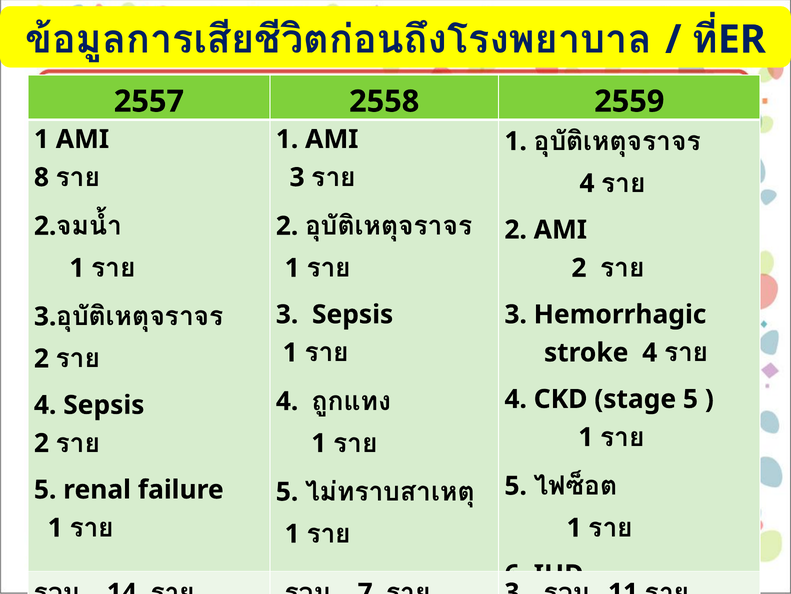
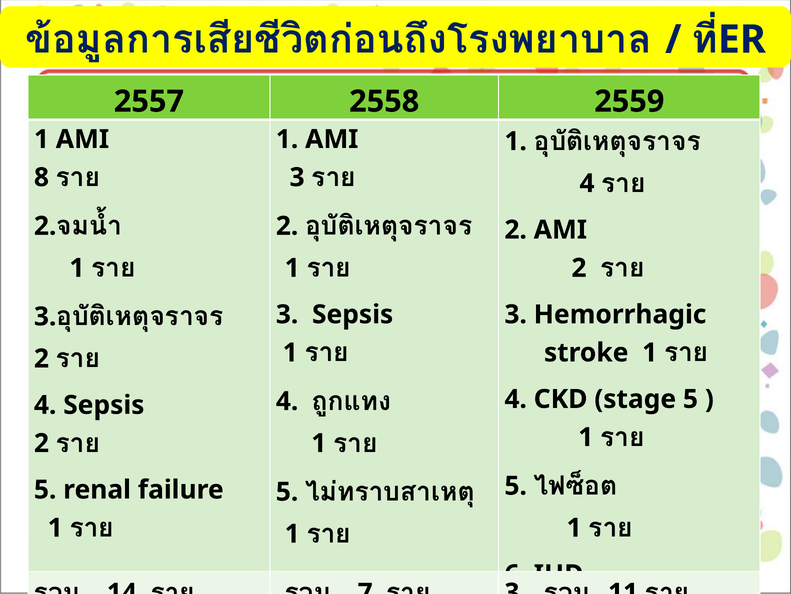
stroke 4: 4 -> 1 (650, 352)
